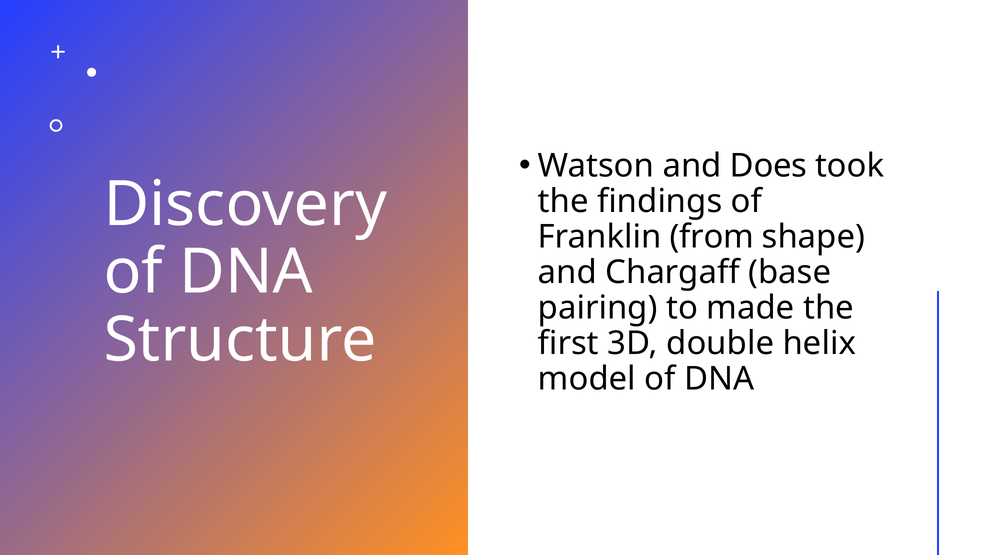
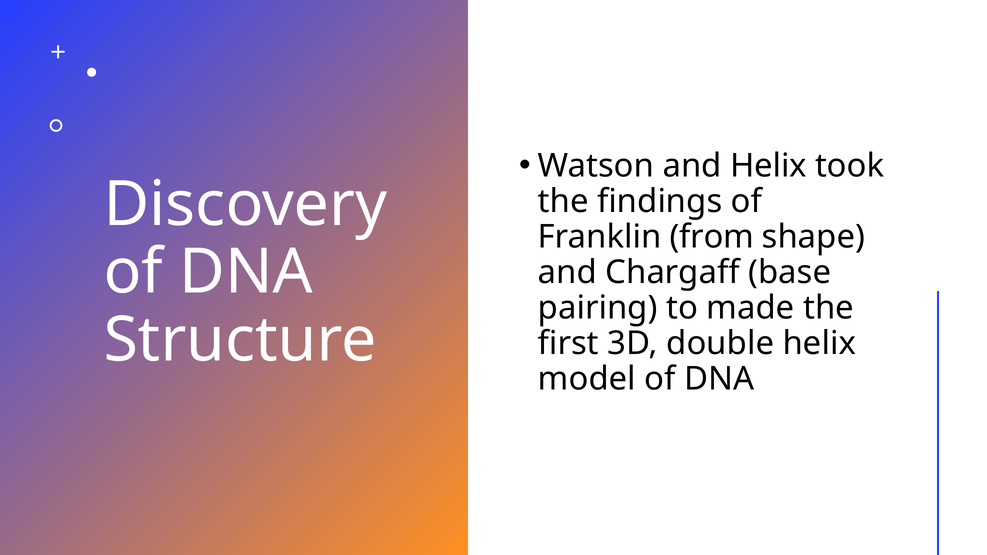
and Does: Does -> Helix (769, 166)
